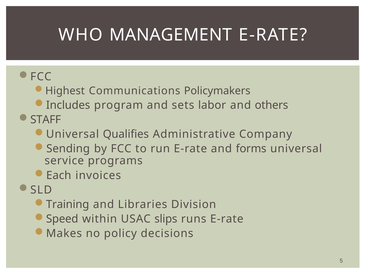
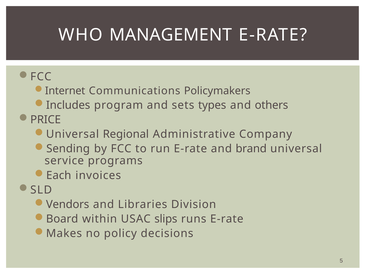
Highest: Highest -> Internet (65, 91)
labor: labor -> types (212, 105)
STAFF: STAFF -> PRICE (46, 119)
Qualifies: Qualifies -> Regional (126, 134)
forms: forms -> brand (251, 148)
Training: Training -> Vendors (68, 204)
Speed: Speed -> Board (62, 219)
